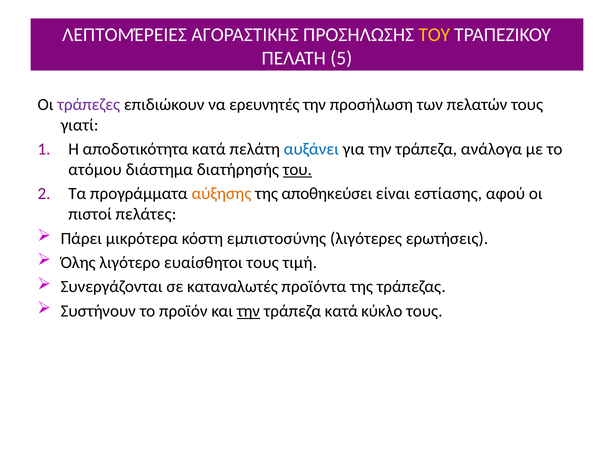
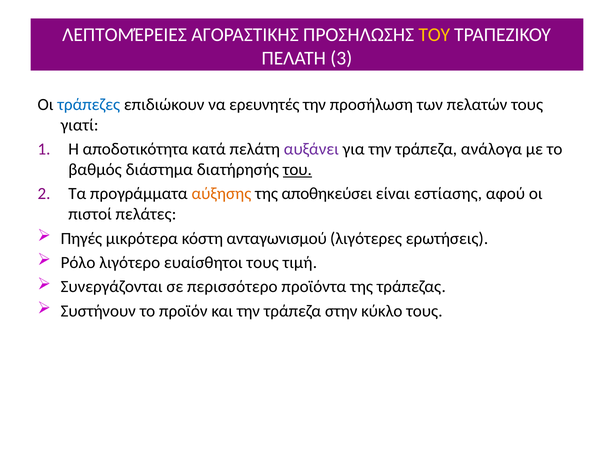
5: 5 -> 3 (341, 58)
τράπεζες colour: purple -> blue (89, 105)
αυξάνει colour: blue -> purple (311, 149)
ατόμου: ατόμου -> βαθμός (95, 170)
Πάρει: Πάρει -> Πηγές (81, 239)
εμπιστοσύνης: εμπιστοσύνης -> ανταγωνισμού (277, 239)
Όλης: Όλης -> Ρόλο (78, 263)
καταναλωτές: καταναλωτές -> περισσότερο (232, 287)
την underline: present -> none (248, 311)
τράπεζα κατά: κατά -> στην (341, 311)
